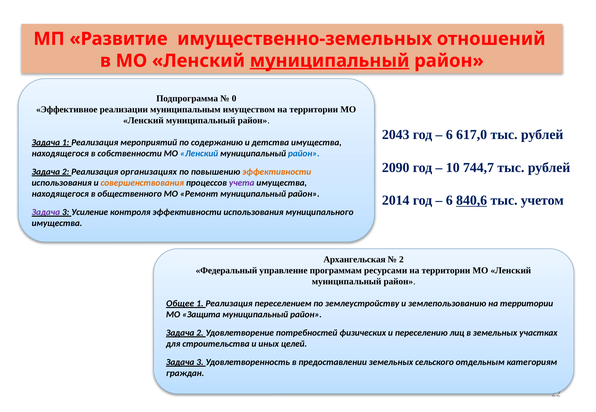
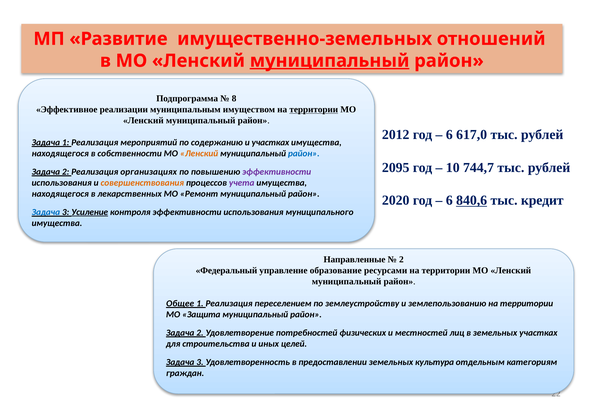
0: 0 -> 8 (234, 99)
территории underline: none -> present (314, 110)
2043: 2043 -> 2012 (396, 135)
и детства: детства -> участках (270, 143)
Ленский colour: blue -> orange (199, 154)
2090: 2090 -> 2095 (396, 168)
эффективности colour: orange -> purple (277, 172)
общественного: общественного -> лекарственных (130, 194)
2014: 2014 -> 2020 (396, 201)
учетом: учетом -> кредит (542, 201)
Задача colour: purple -> blue (46, 212)
Усиление underline: none -> present (90, 212)
Архангельская: Архангельская -> Направленные (355, 260)
программам: программам -> образование (336, 271)
переселению: переселению -> местностей (421, 333)
сельского: сельского -> культура (435, 363)
